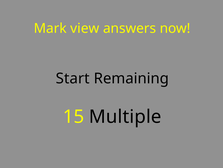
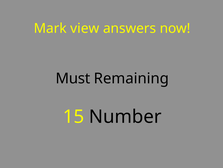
Start: Start -> Must (73, 78)
Multiple: Multiple -> Number (125, 116)
